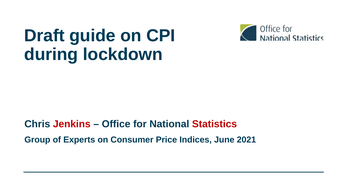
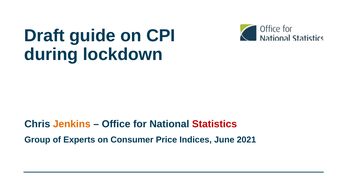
Jenkins colour: red -> orange (72, 124)
